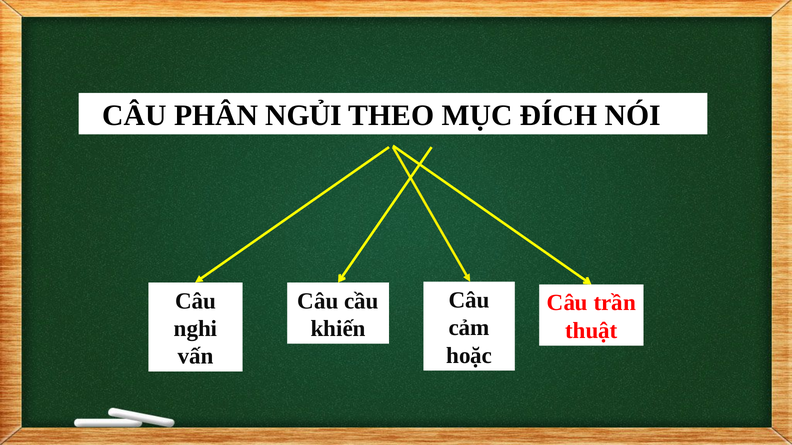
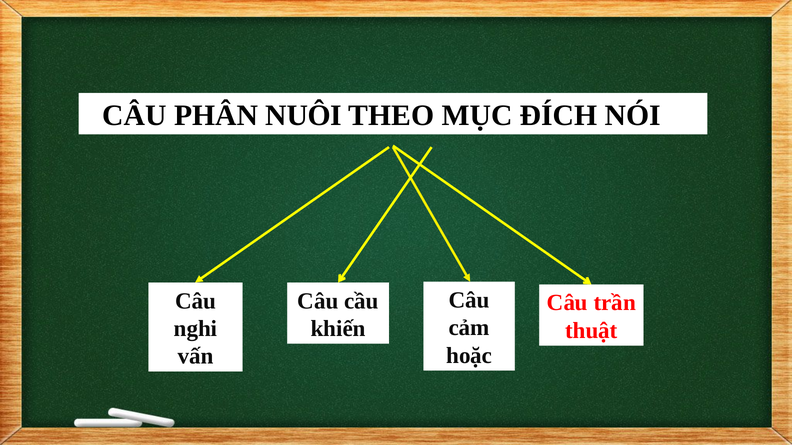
NGỦI: NGỦI -> NUÔI (304, 116)
